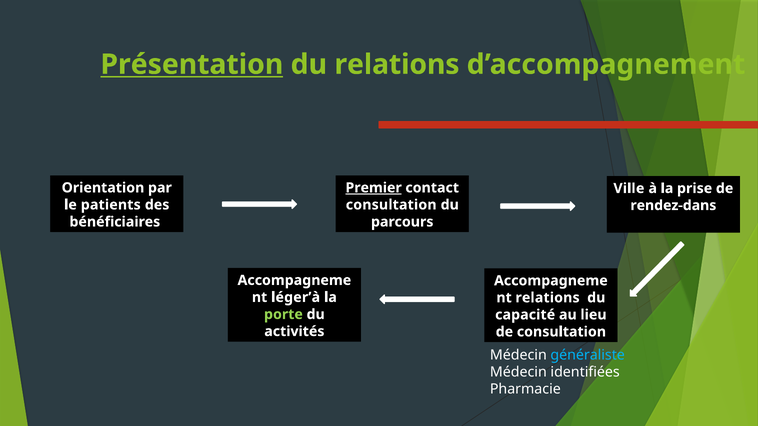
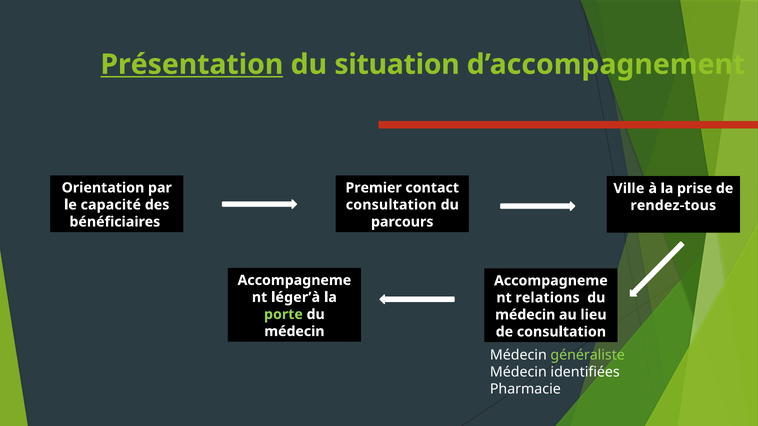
du relations: relations -> situation (397, 65)
Premier underline: present -> none (374, 188)
patients: patients -> capacité (111, 205)
rendez-dans: rendez-dans -> rendez-tous (673, 206)
capacité: capacité -> médecin (525, 315)
activités: activités -> médecin (294, 332)
généraliste colour: light blue -> light green (588, 355)
